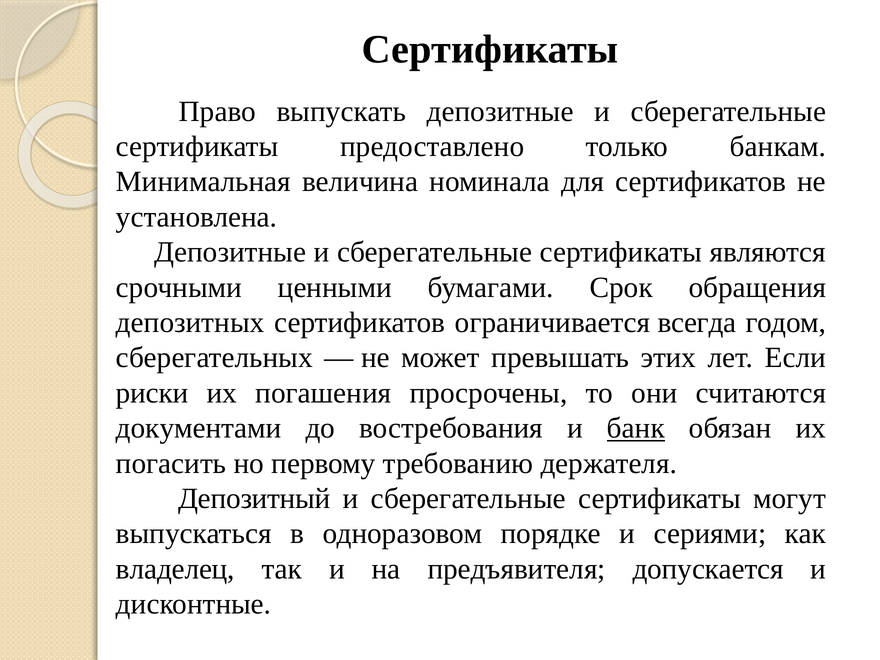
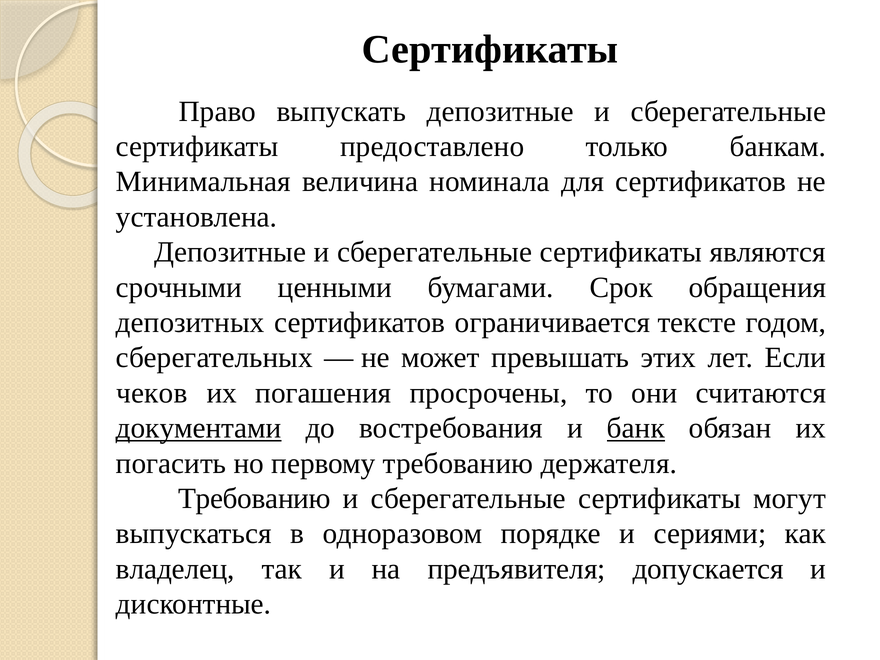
всегда: всегда -> тексте (697, 323)
риски: риски -> чеков (152, 393)
документами underline: none -> present (199, 428)
Депозитный: Депозитный -> Требованию (254, 499)
